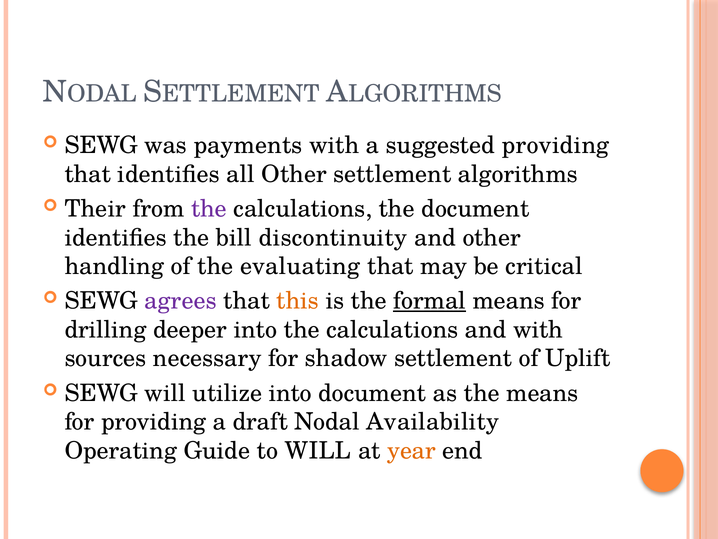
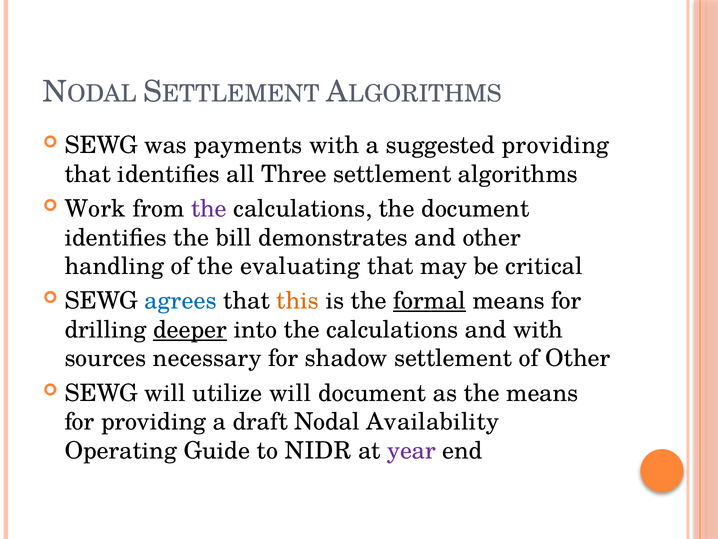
all Other: Other -> Three (294, 174)
Their: Their -> Work (95, 209)
discontinuity: discontinuity -> demonstrates (333, 237)
agrees colour: purple -> blue (181, 301)
deeper underline: none -> present (190, 330)
of Uplift: Uplift -> Other (578, 358)
utilize into: into -> will (290, 393)
to WILL: WILL -> NIDR (318, 450)
year colour: orange -> purple (412, 450)
